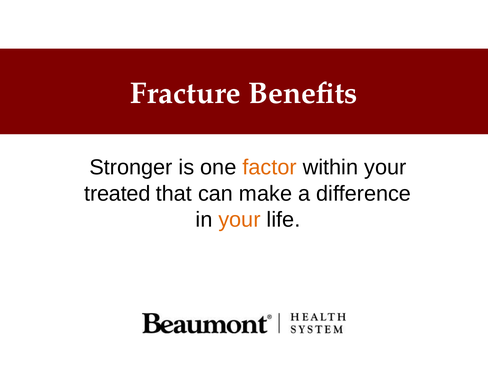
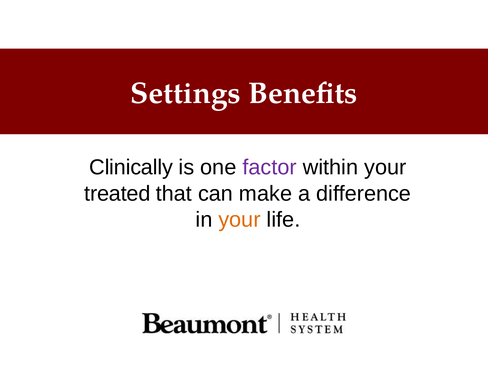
Fracture: Fracture -> Settings (186, 93)
Stronger: Stronger -> Clinically (131, 167)
factor colour: orange -> purple (270, 167)
